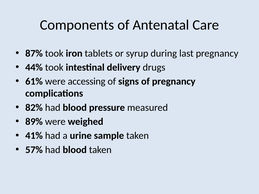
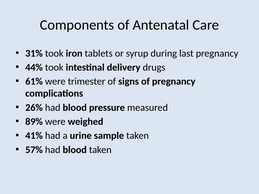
87%: 87% -> 31% (34, 53)
accessing: accessing -> trimester (87, 82)
82%: 82% -> 26% (34, 108)
